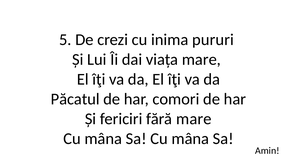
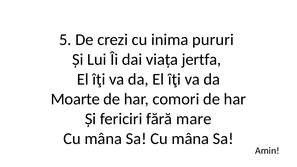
viața mare: mare -> jertfa (201, 59)
Păcatul: Păcatul -> Moarte (75, 99)
